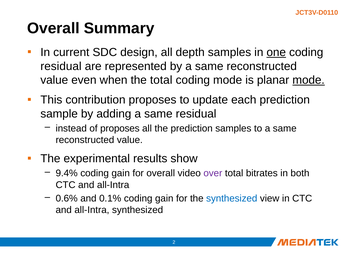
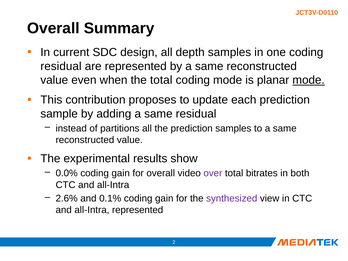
one underline: present -> none (276, 52)
of proposes: proposes -> partitions (120, 128)
9.4%: 9.4% -> 0.0% (67, 173)
0.6%: 0.6% -> 2.6% (67, 198)
synthesized colour: blue -> purple (232, 198)
all-Intra synthesized: synthesized -> represented (138, 210)
